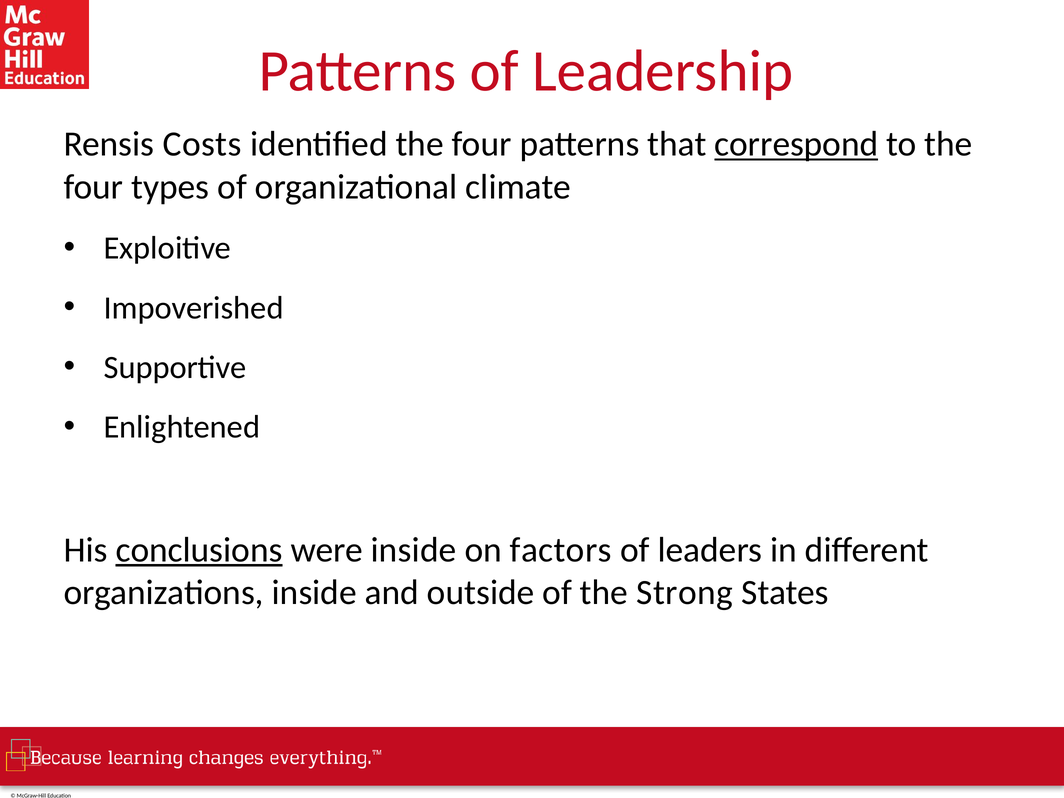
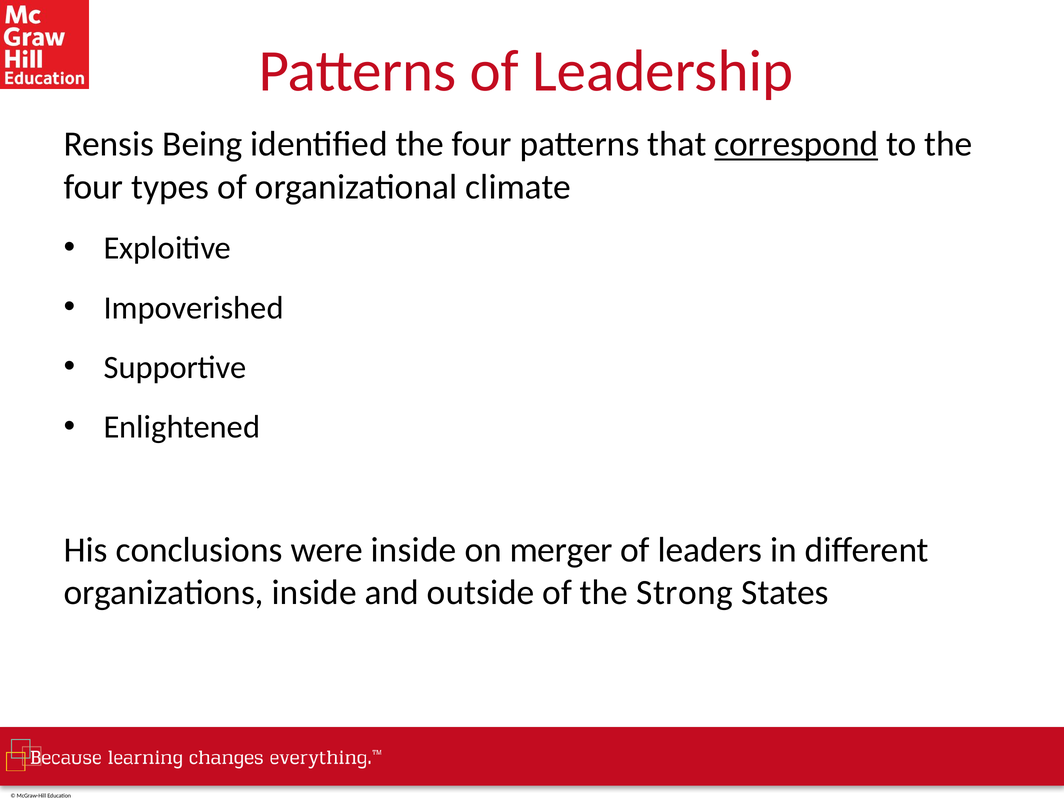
Costs: Costs -> Being (202, 144)
conclusions underline: present -> none (199, 550)
factors: factors -> merger (561, 550)
